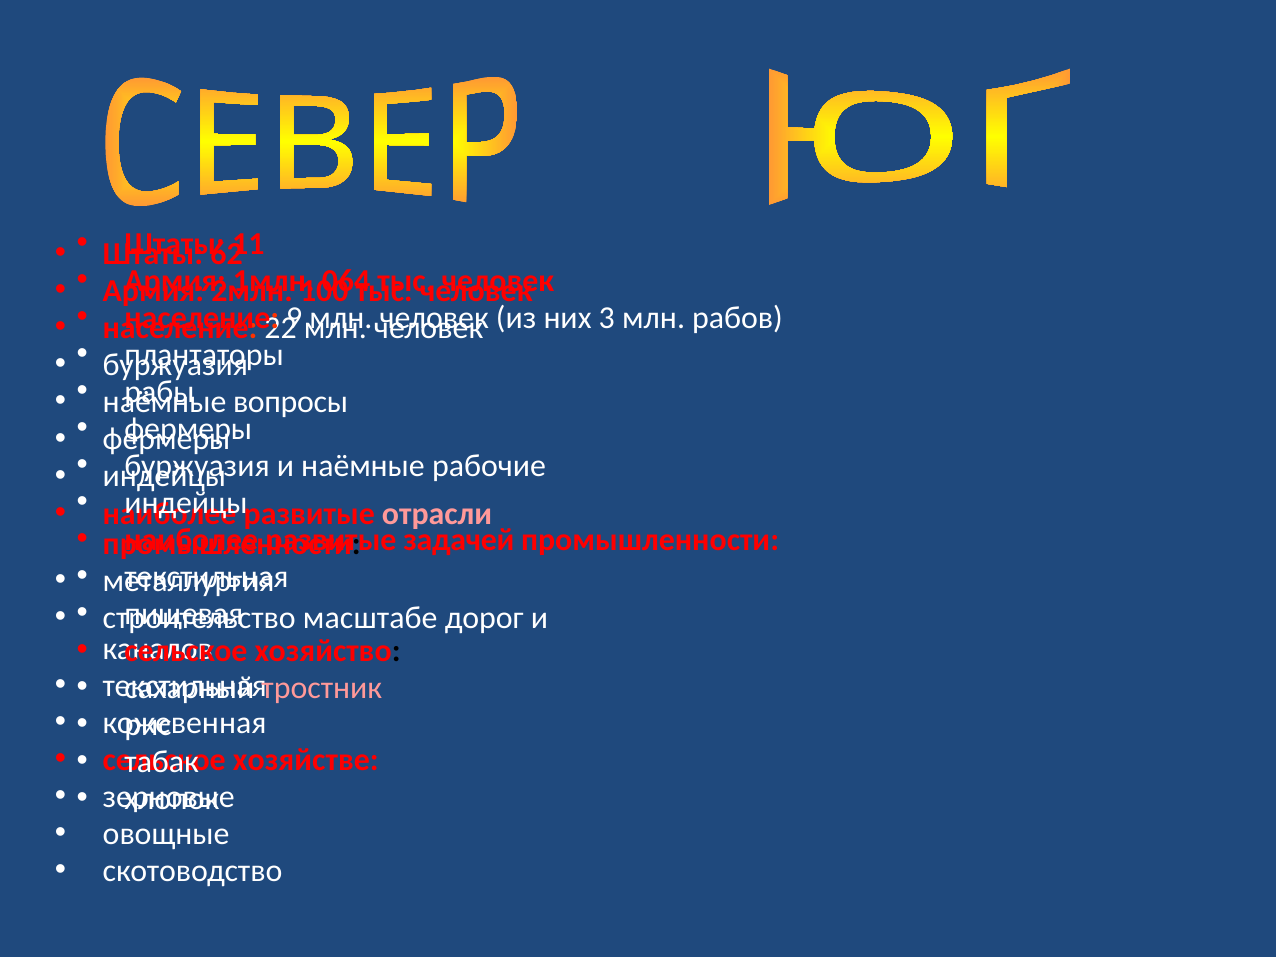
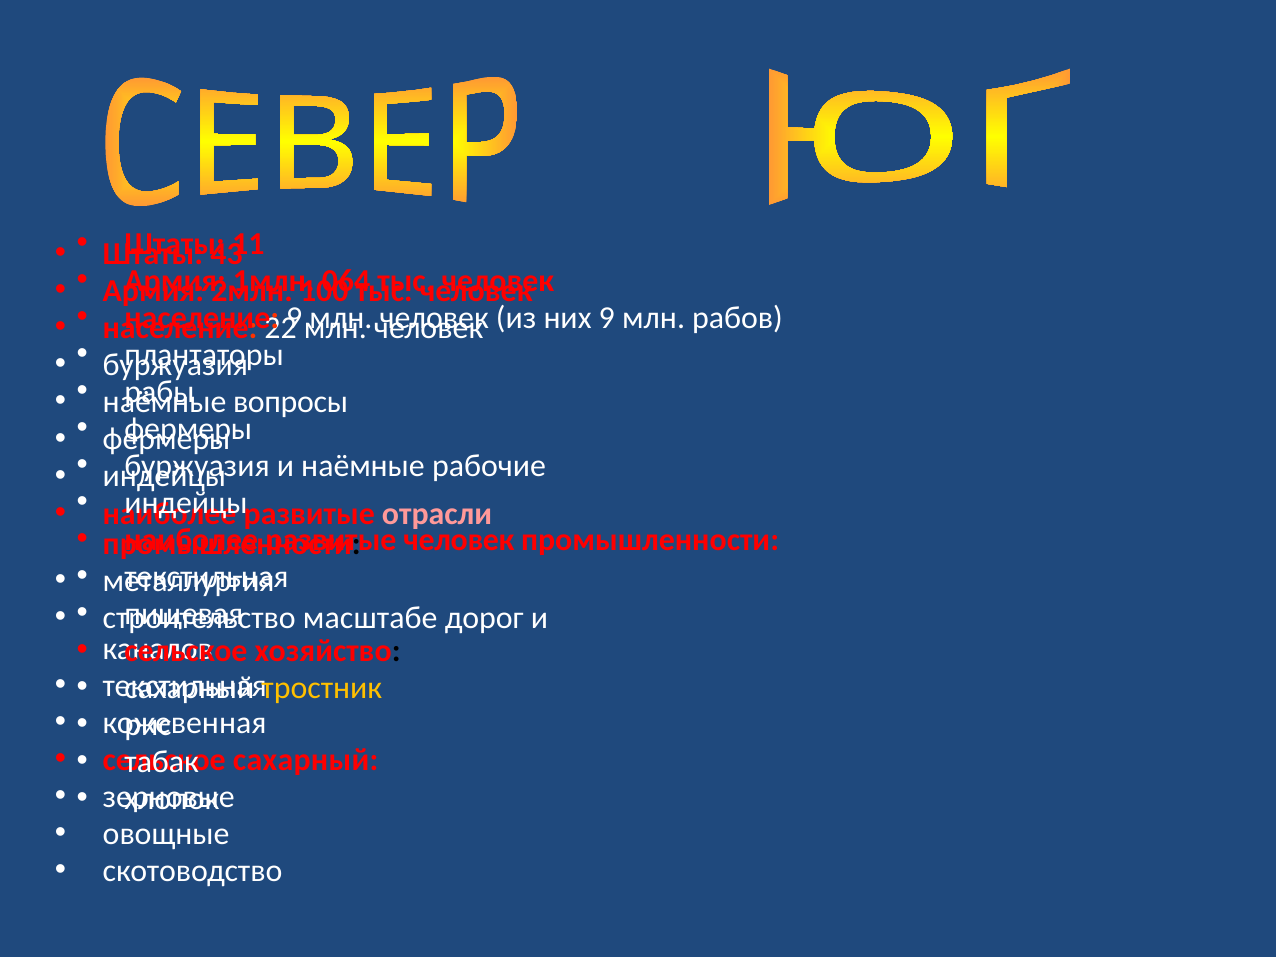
62: 62 -> 43 (227, 254)
них 3: 3 -> 9 (607, 318)
задачей: задачей -> человек (459, 540)
тростник colour: pink -> yellow (322, 688)
хозяйстве: хозяйстве -> сахарный (306, 760)
